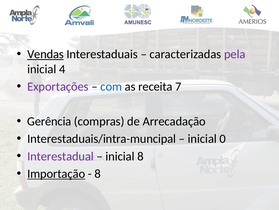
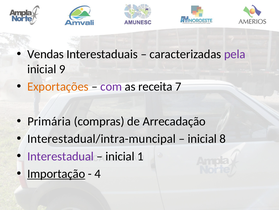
Vendas underline: present -> none (45, 54)
4: 4 -> 9 (62, 69)
Exportações colour: purple -> orange (58, 86)
com colour: blue -> purple (111, 86)
Gerência: Gerência -> Primária (49, 121)
Interestaduais/intra-muncipal: Interestaduais/intra-muncipal -> Interestadual/intra-muncipal (102, 138)
0: 0 -> 8 (223, 138)
inicial 8: 8 -> 1 (141, 156)
8: 8 -> 4 (98, 173)
